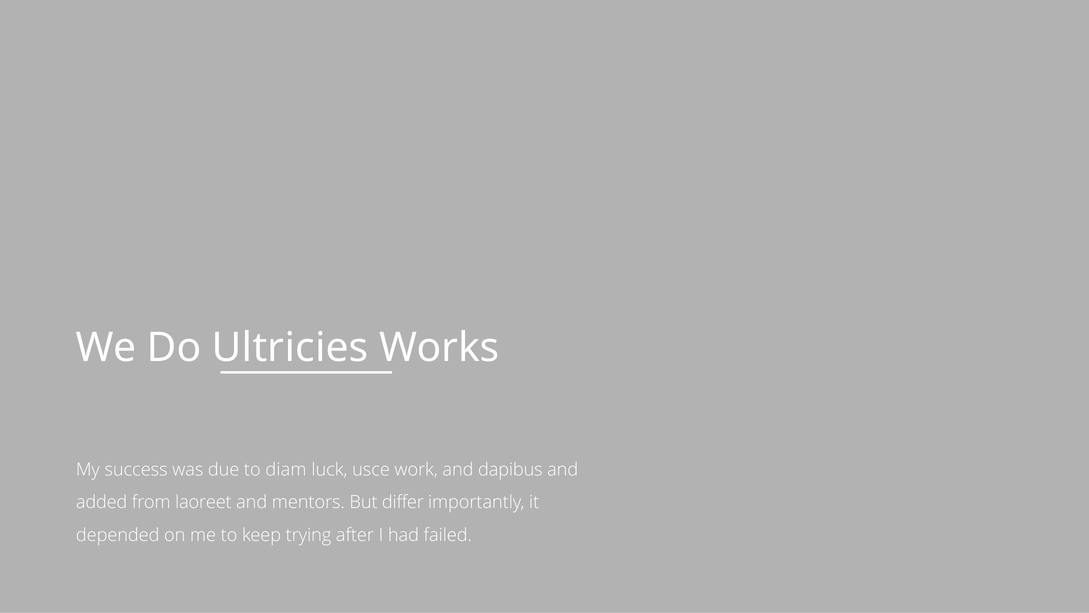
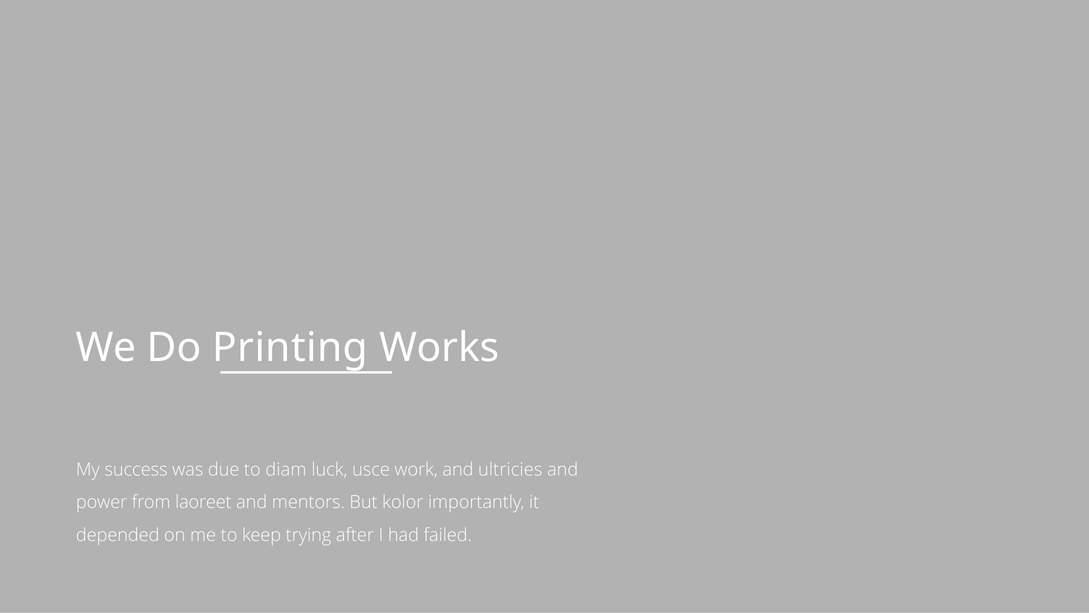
Ultricies: Ultricies -> Printing (290, 348)
dapibus: dapibus -> ultricies (510, 470)
added: added -> power (102, 502)
differ: differ -> kolor (403, 502)
